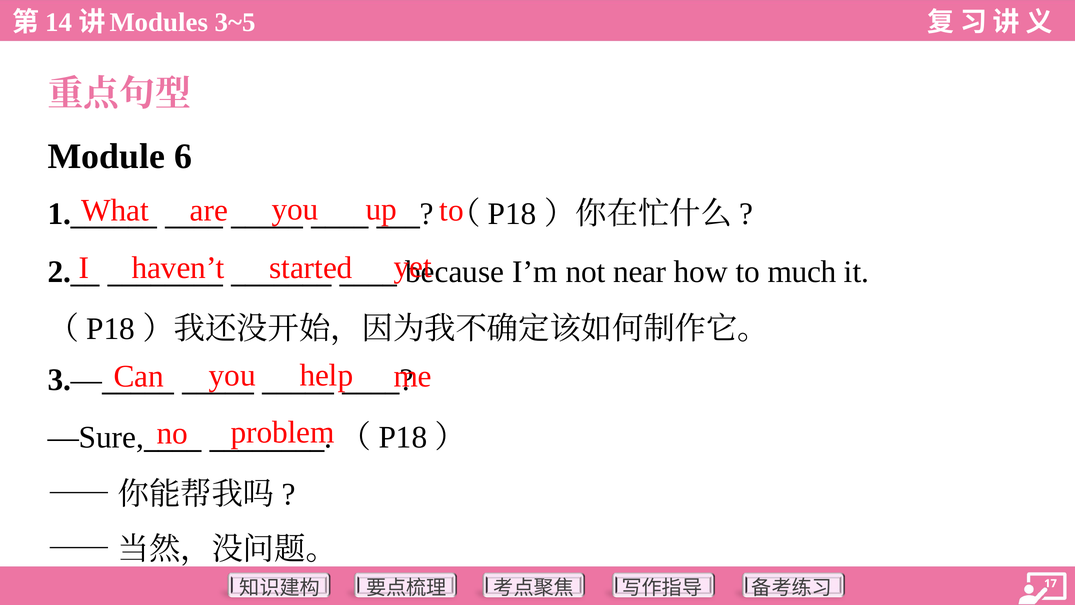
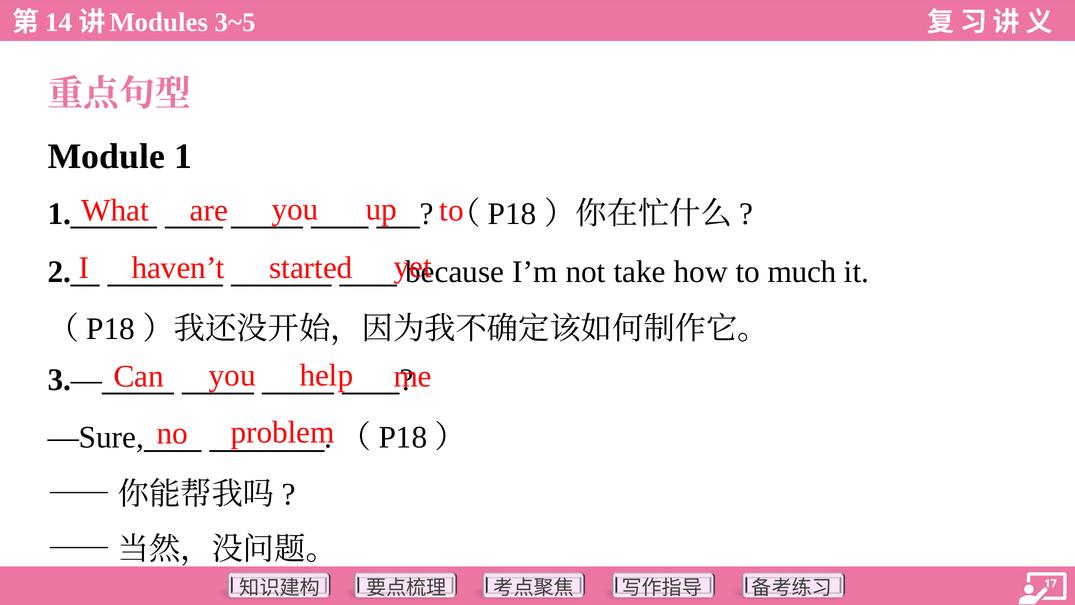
Module 6: 6 -> 1 (183, 156)
near: near -> take (640, 272)
